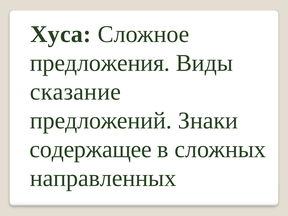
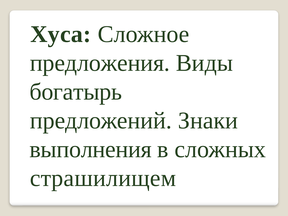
сказание: сказание -> богатырь (76, 92)
содержащее: содержащее -> выполнения (91, 149)
направленных: направленных -> страшилищем (103, 178)
